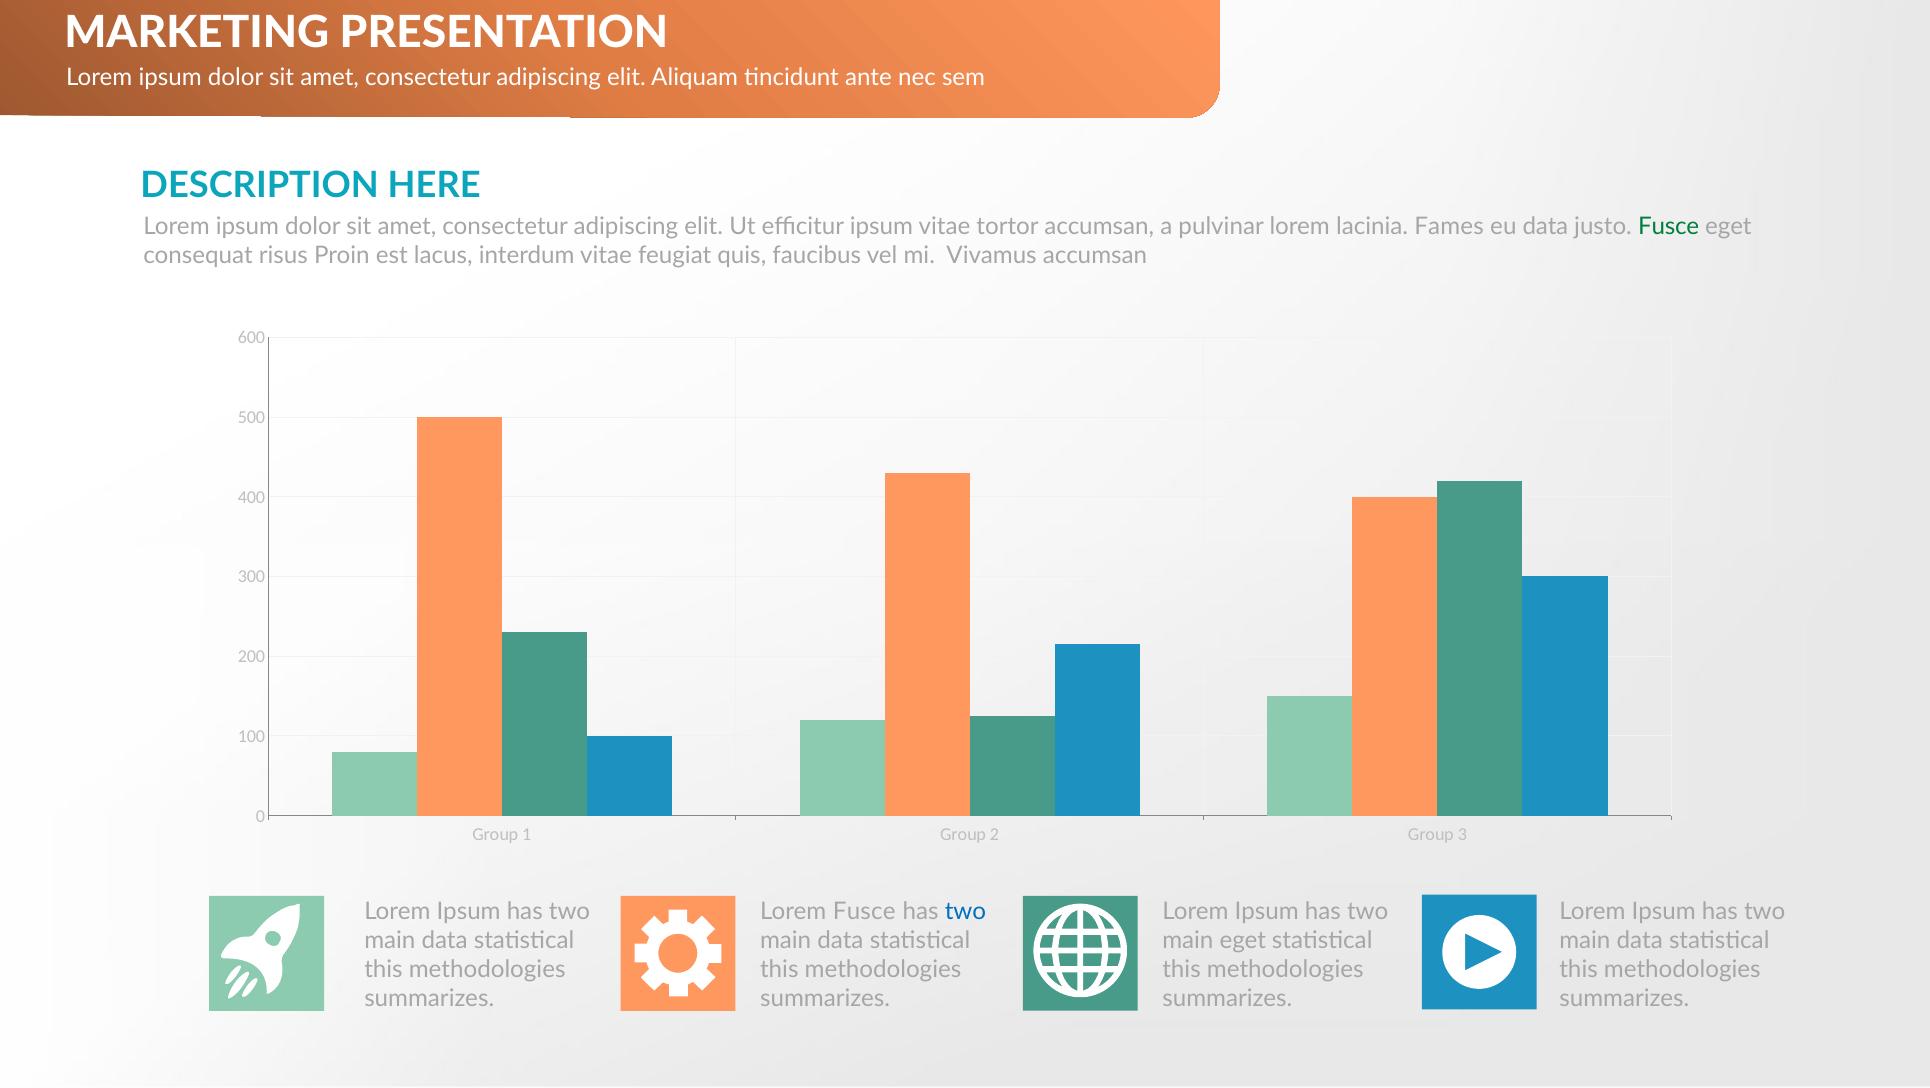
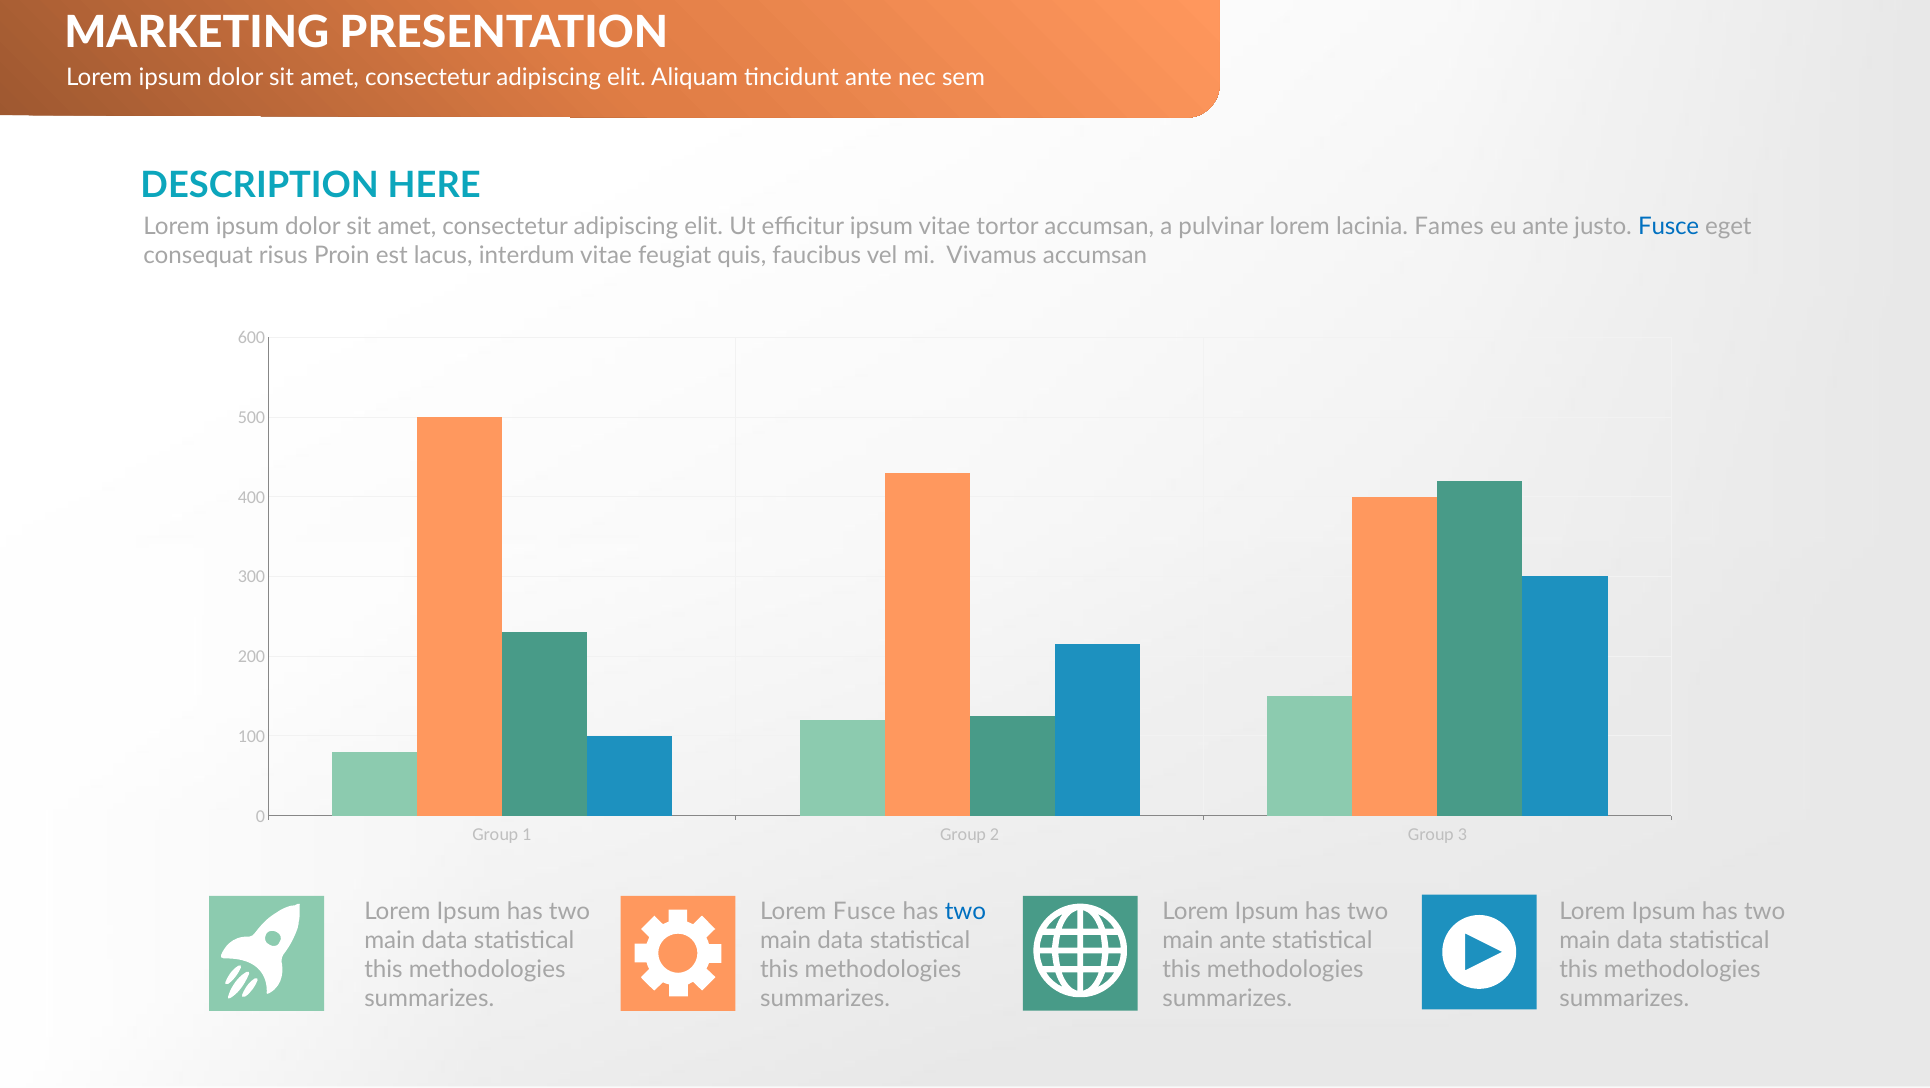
eu data: data -> ante (1545, 227)
Fusce colour: green -> blue (1669, 227)
main eget: eget -> ante (1243, 941)
